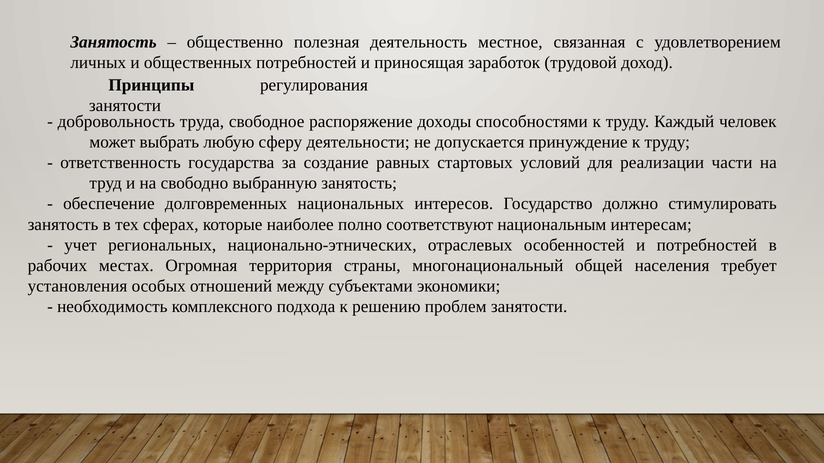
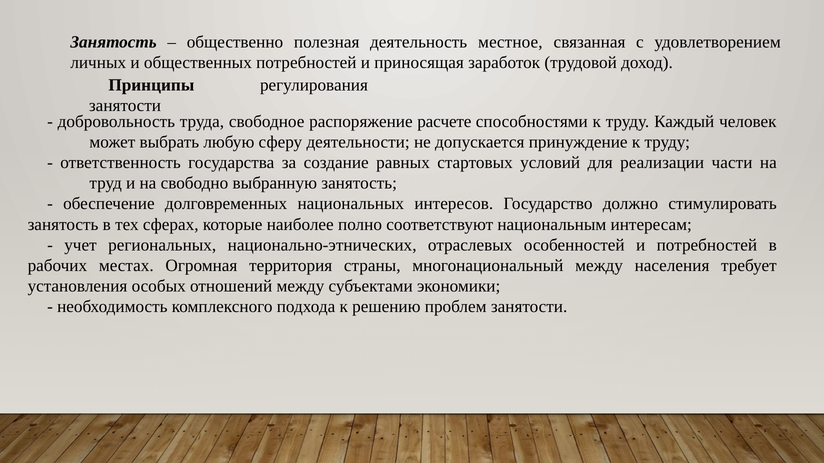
доходы: доходы -> расчете (444, 122)
многонациональный общей: общей -> между (599, 266)
